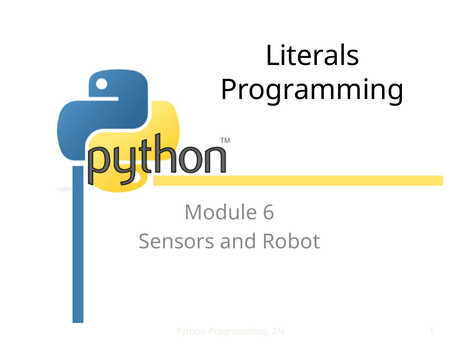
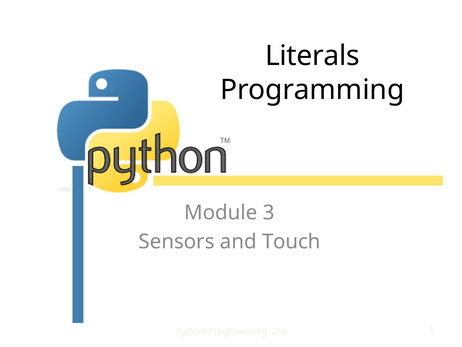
6: 6 -> 3 (269, 212)
Robot: Robot -> Touch (291, 241)
